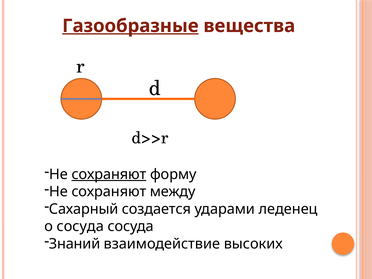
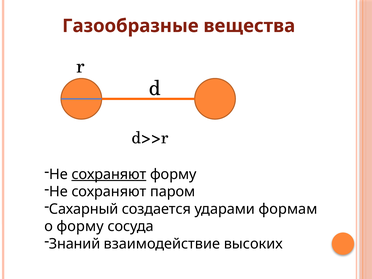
Газообразные underline: present -> none (130, 26)
между: между -> паром (173, 192)
леденец: леденец -> формам (288, 209)
о сосуда: сосуда -> форму (80, 226)
